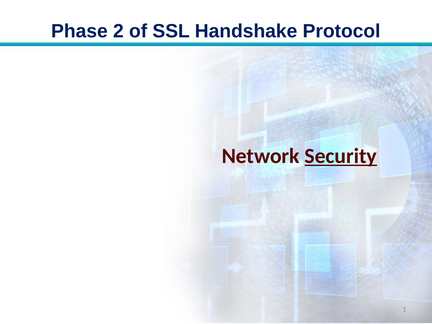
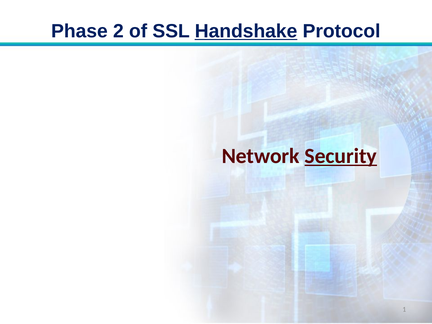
Handshake underline: none -> present (246, 31)
